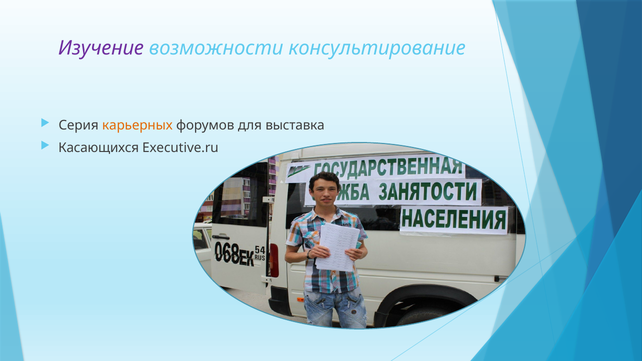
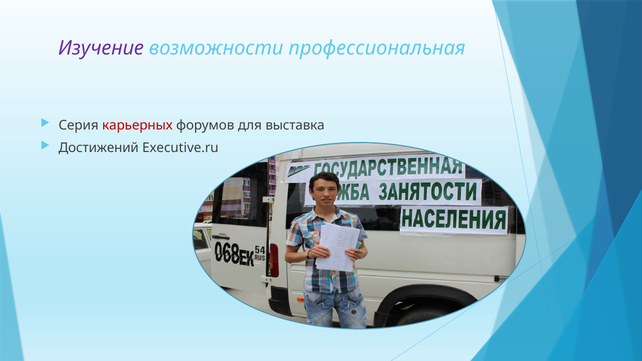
консультирование: консультирование -> профессиональная (377, 48)
карьерных colour: orange -> red (137, 125)
Касающихся: Касающихся -> Достижений (99, 148)
